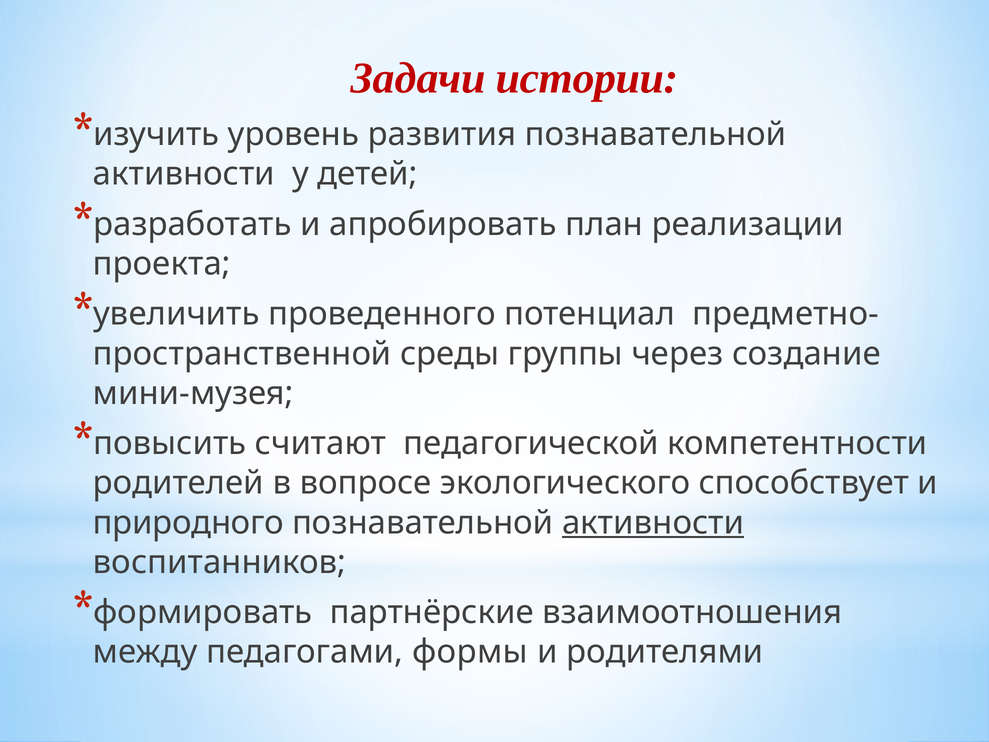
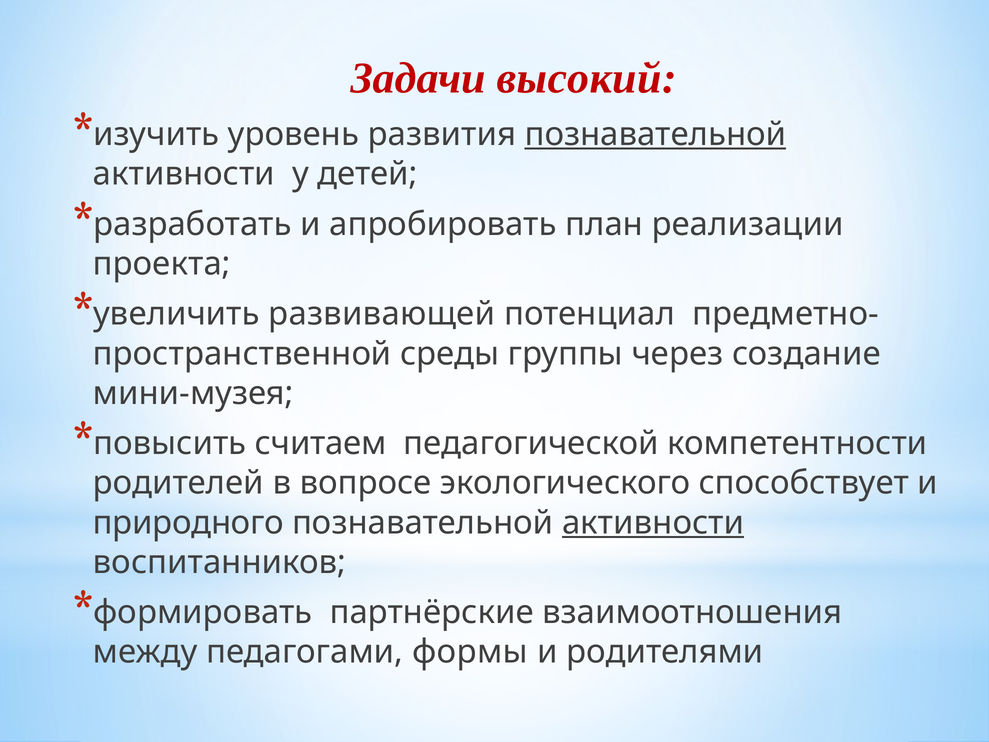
истории: истории -> высокий (587, 78)
познавательной underline: none -> present (655, 134)
проведенного: проведенного -> развивающей (382, 314)
считают: считают -> считаем (321, 443)
